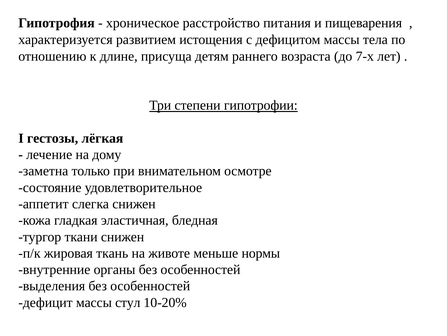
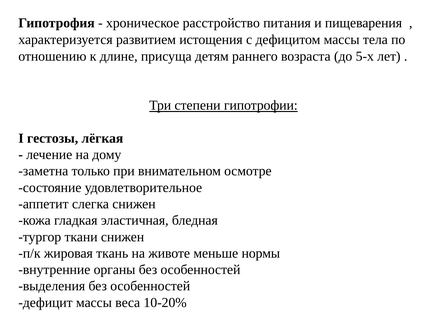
7-х: 7-х -> 5-х (365, 56)
стул: стул -> веса (128, 302)
